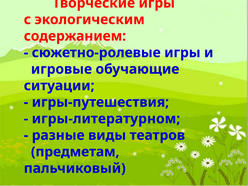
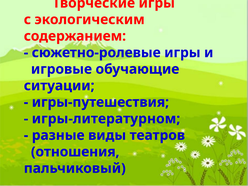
предметам: предметам -> отношения (75, 152)
